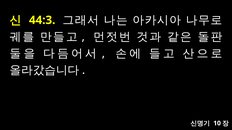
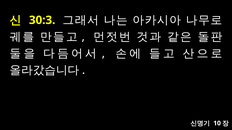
44:3: 44:3 -> 30:3 (42, 20)
